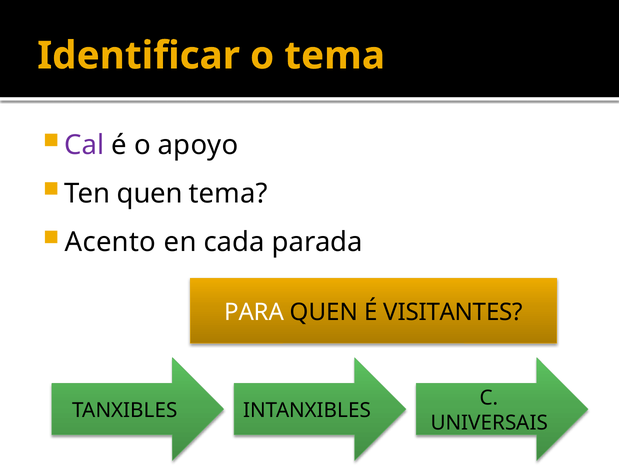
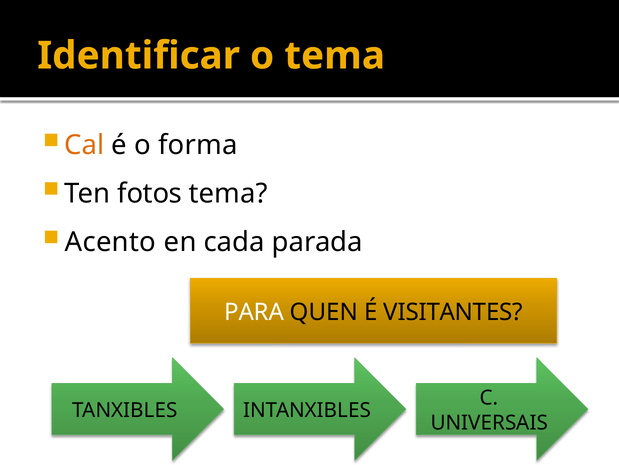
Cal colour: purple -> orange (84, 145)
apoyo: apoyo -> forma (198, 145)
Ten quen: quen -> fotos (150, 193)
